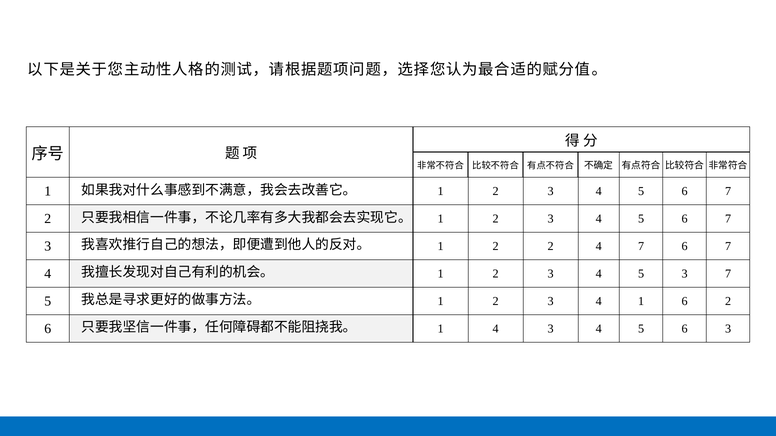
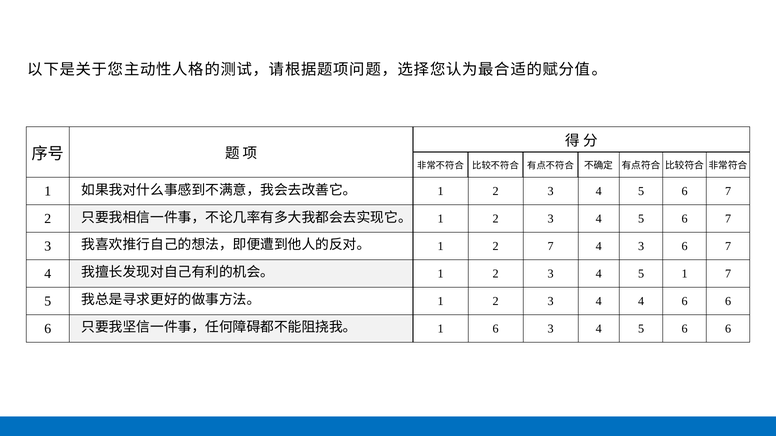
2 2: 2 -> 7 (551, 246)
4 7: 7 -> 3 (641, 246)
5 3: 3 -> 1 (685, 274)
4 1: 1 -> 4 (641, 301)
2: 2 -> 6 (728, 301)
1 4: 4 -> 6 (496, 329)
5 6 3: 3 -> 6 (728, 329)
